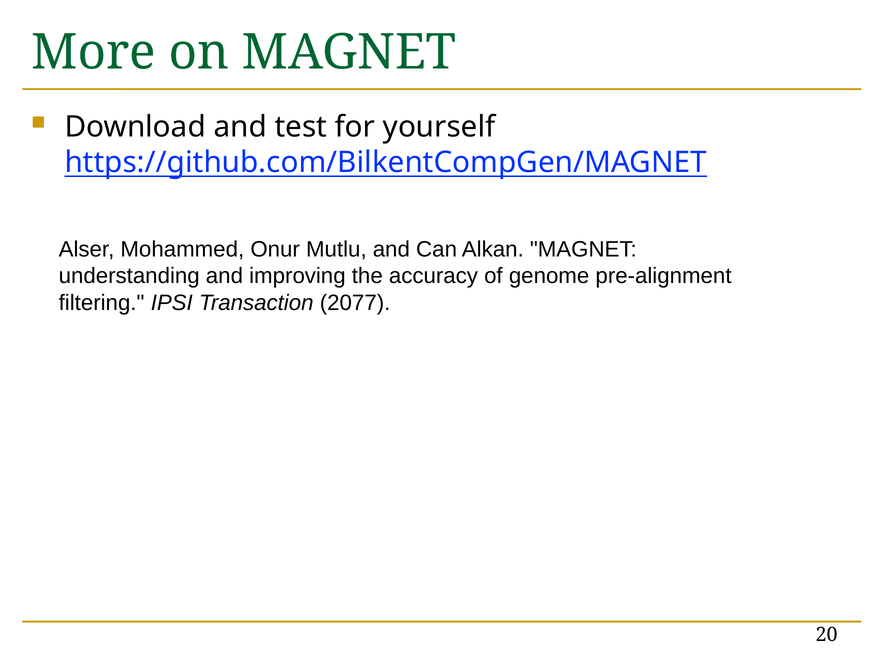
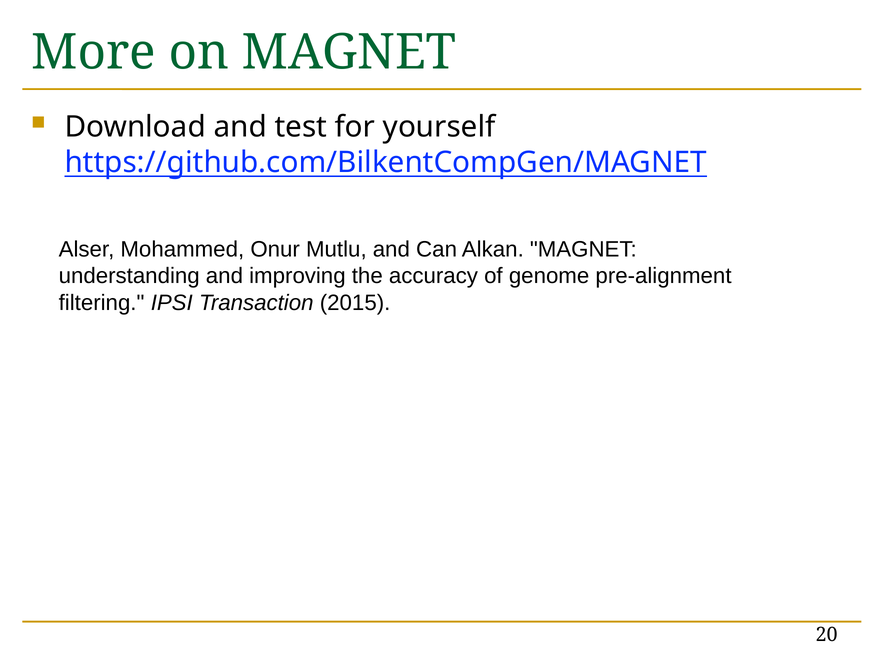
2077: 2077 -> 2015 (355, 303)
